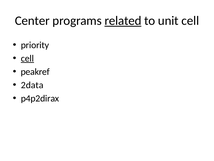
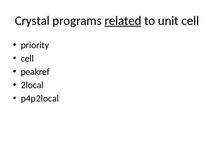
Center: Center -> Crystal (32, 21)
cell underline: present -> none (27, 58)
2data: 2data -> 2local (32, 85)
p4p2dirax: p4p2dirax -> p4p2local (40, 98)
